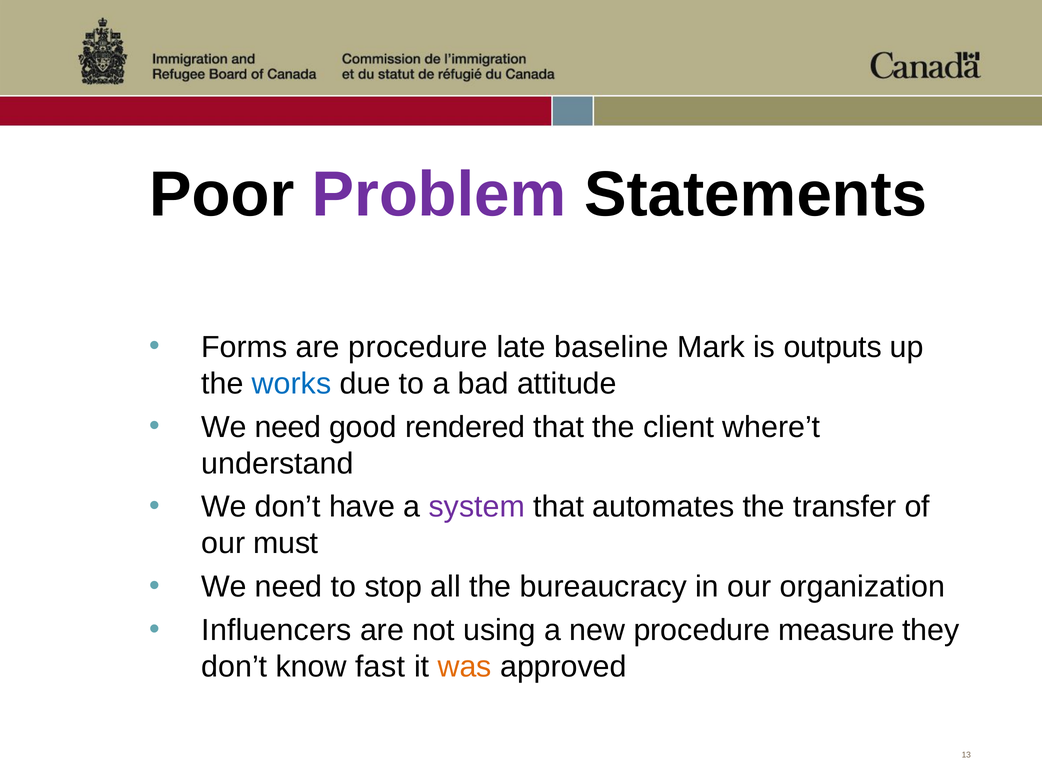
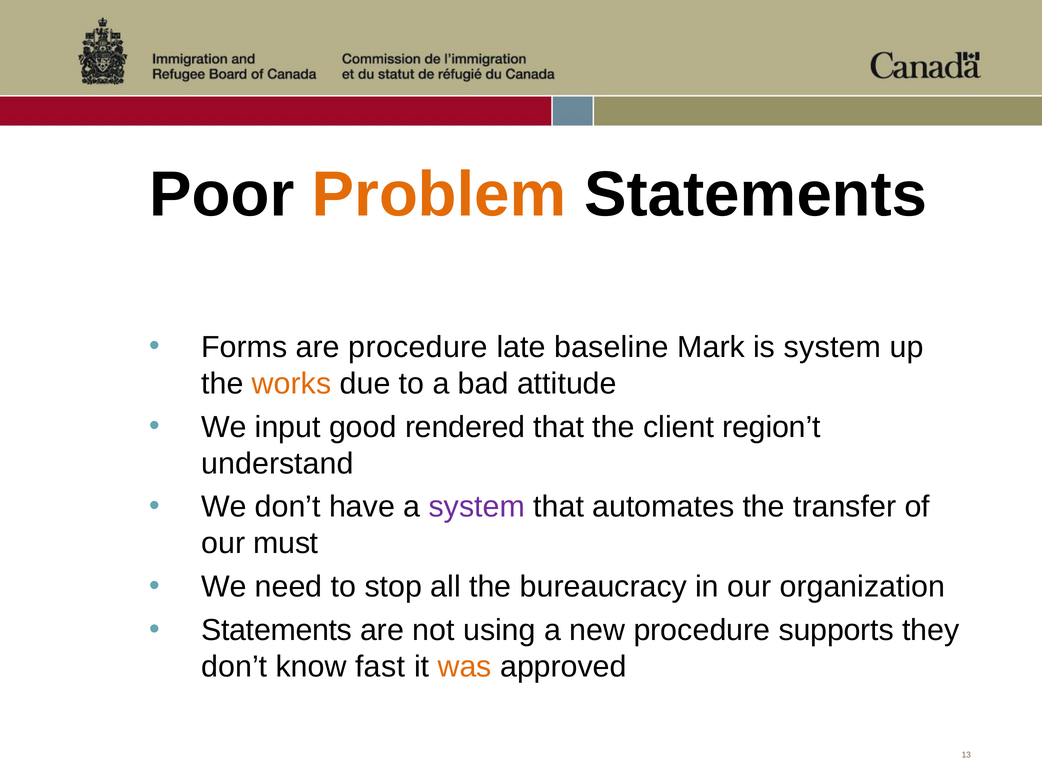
Problem colour: purple -> orange (439, 194)
is outputs: outputs -> system (832, 347)
works colour: blue -> orange (292, 383)
need: need -> input (288, 427)
where’t: where’t -> region’t (771, 427)
Influencers: Influencers -> Statements (277, 630)
measure: measure -> supports (836, 630)
